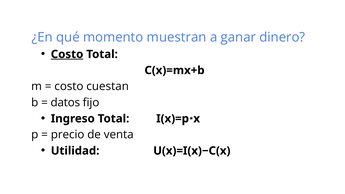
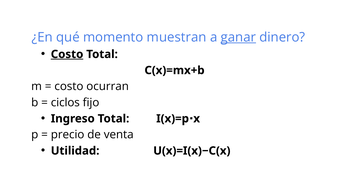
ganar underline: none -> present (238, 37)
cuestan: cuestan -> ocurran (108, 86)
datos: datos -> ciclos (65, 103)
